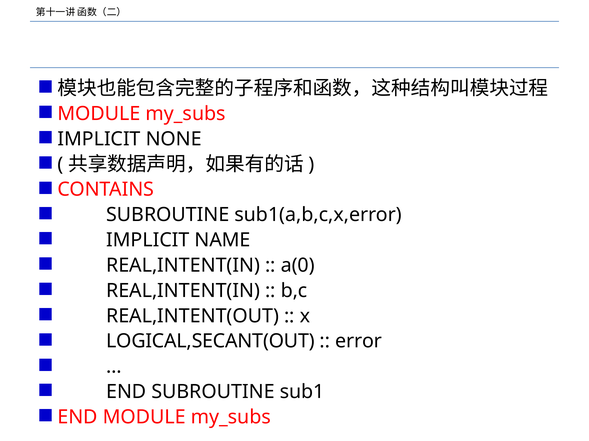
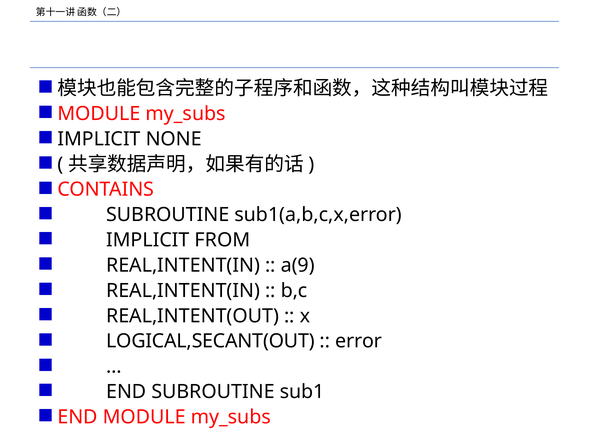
NAME: NAME -> FROM (222, 240)
a(0: a(0 -> a(9 (298, 266)
